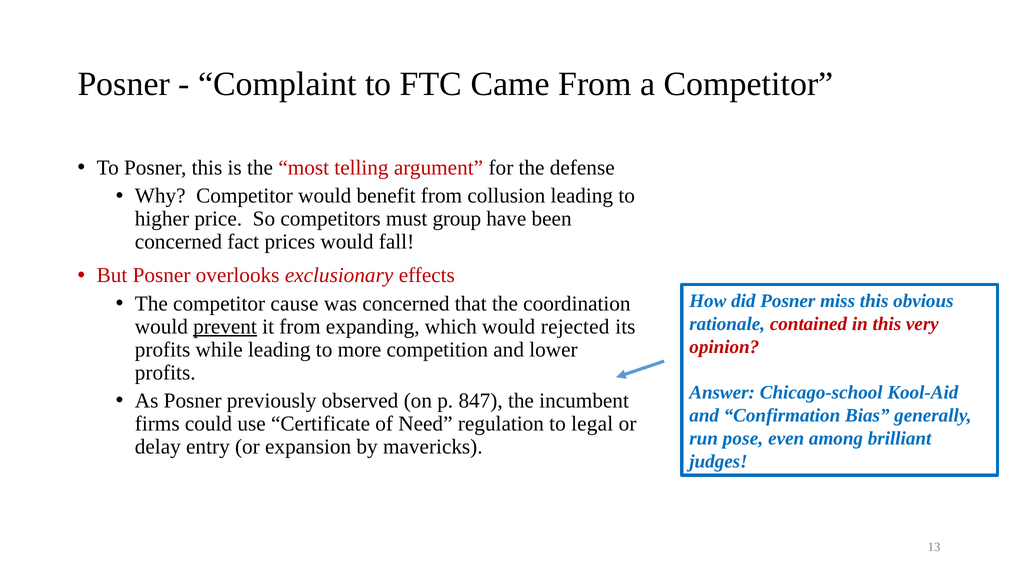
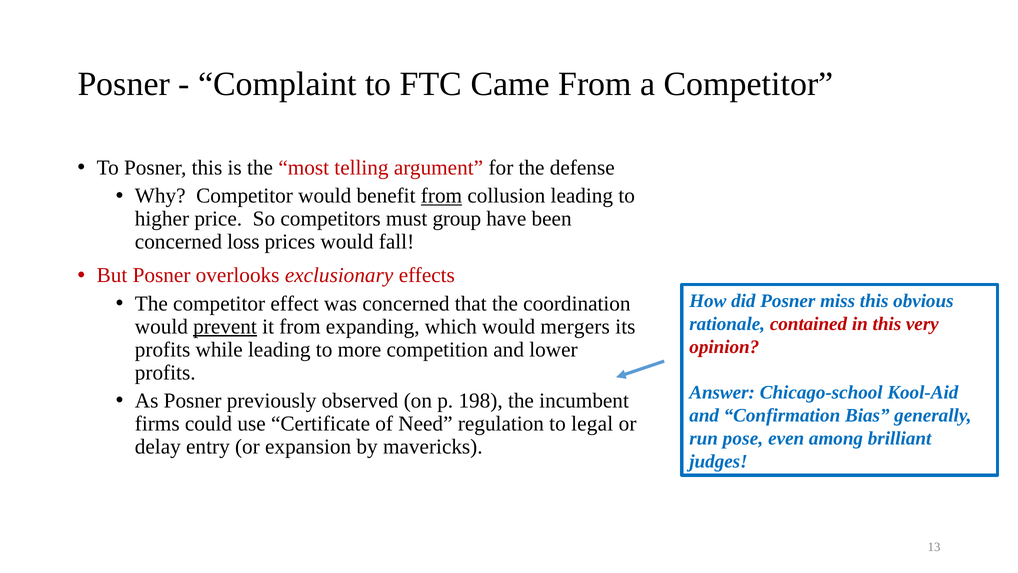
from underline: none -> present (441, 196)
fact: fact -> loss (243, 242)
cause: cause -> effect (295, 303)
rejected: rejected -> mergers (575, 326)
847: 847 -> 198 (481, 401)
